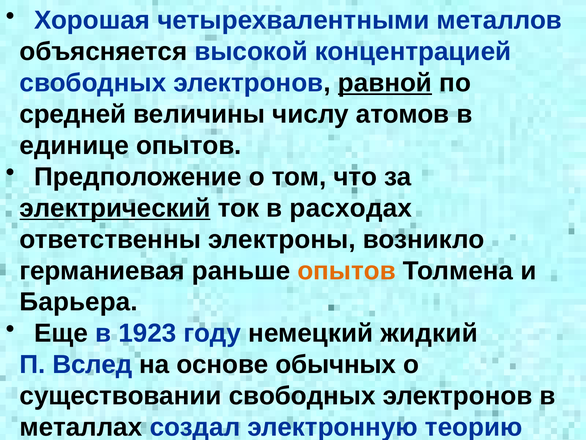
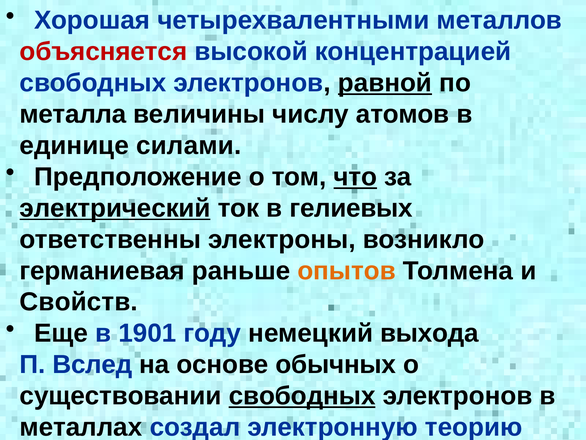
объясняется colour: black -> red (103, 52)
средней: средней -> металла (73, 114)
единице опытов: опытов -> силами (189, 145)
что underline: none -> present (355, 177)
расходах: расходах -> гелиевых (351, 208)
Барьера: Барьера -> Свойств (79, 302)
1923: 1923 -> 1901 (147, 333)
жидкий: жидкий -> выхода (429, 333)
свободных underline: none -> present (302, 395)
